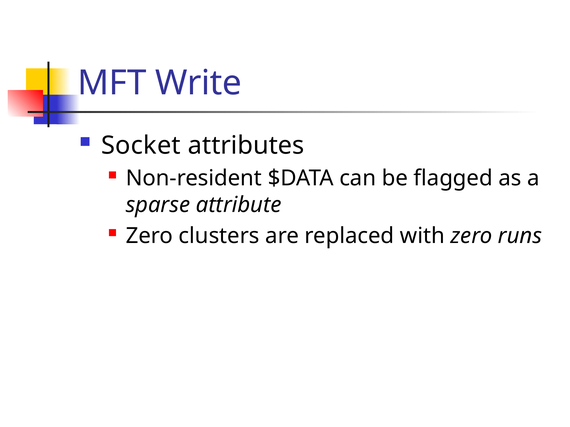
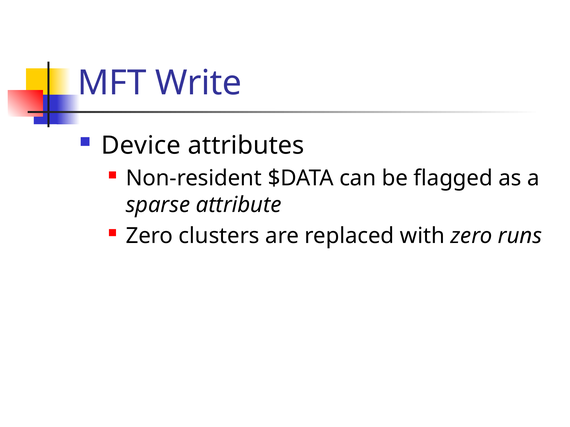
Socket: Socket -> Device (141, 146)
